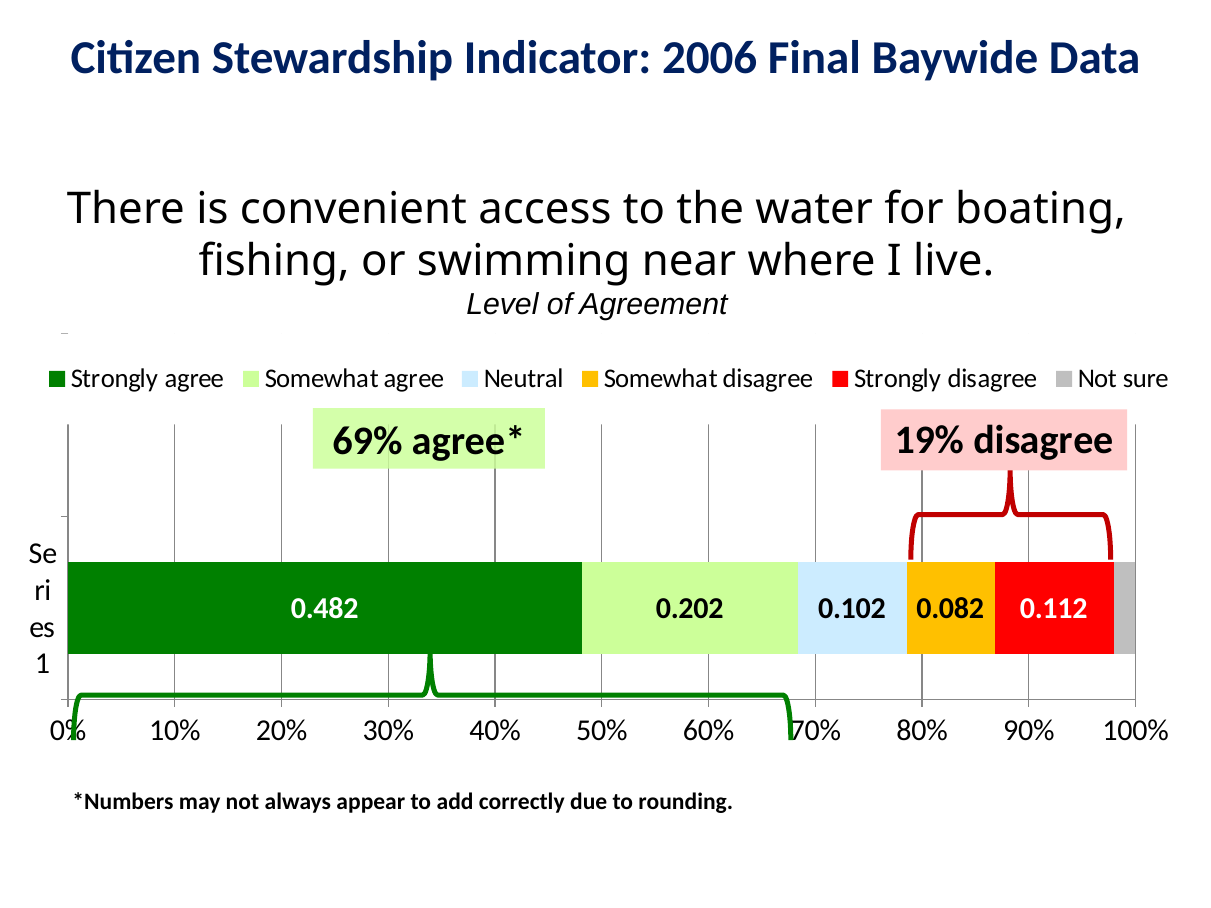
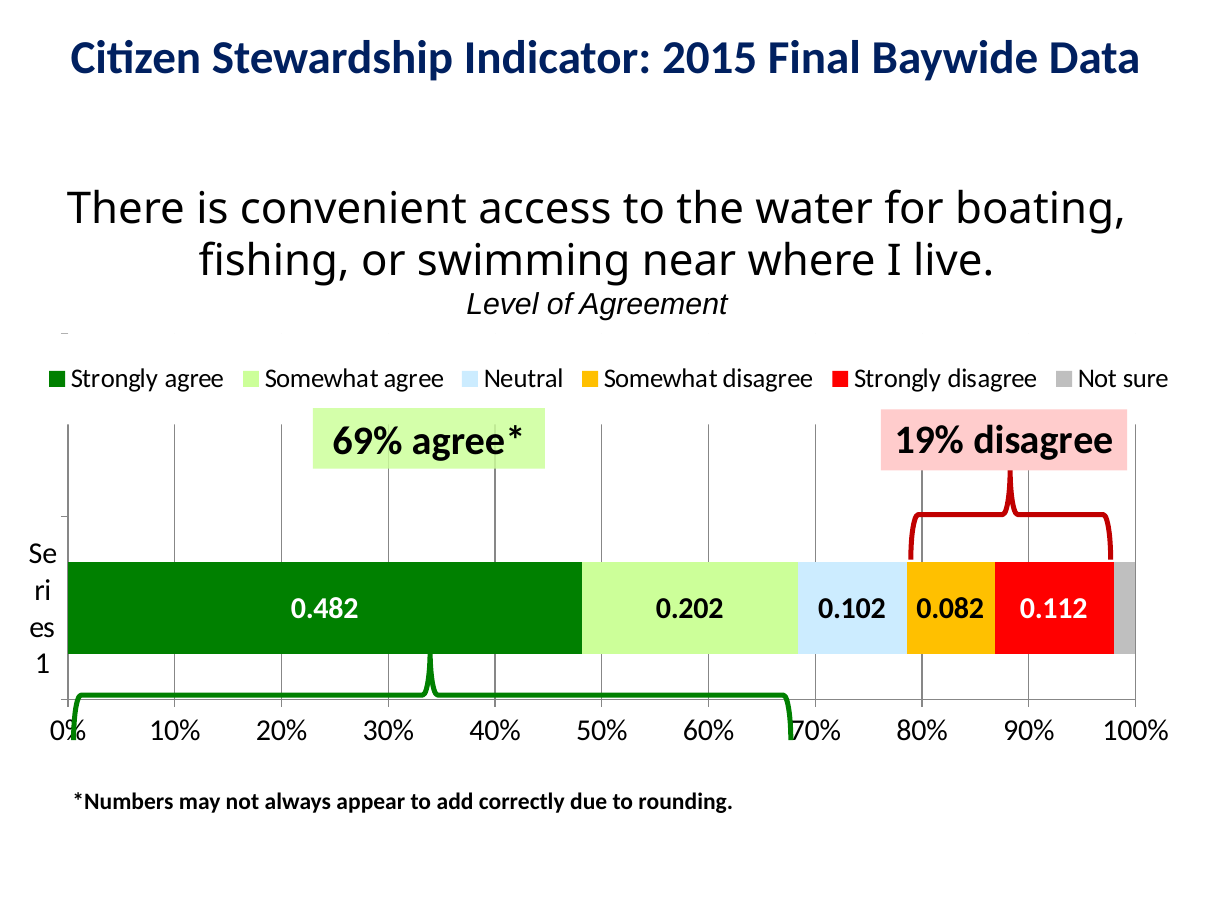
2006: 2006 -> 2015 (710, 58)
